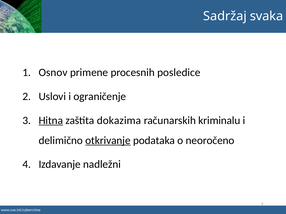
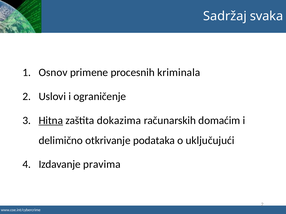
posledice: posledice -> kriminala (179, 73)
kriminalu: kriminalu -> domaćim (219, 121)
otkrivanje underline: present -> none (108, 141)
neoročeno: neoročeno -> uključujući (210, 141)
nadležni: nadležni -> pravima (102, 165)
